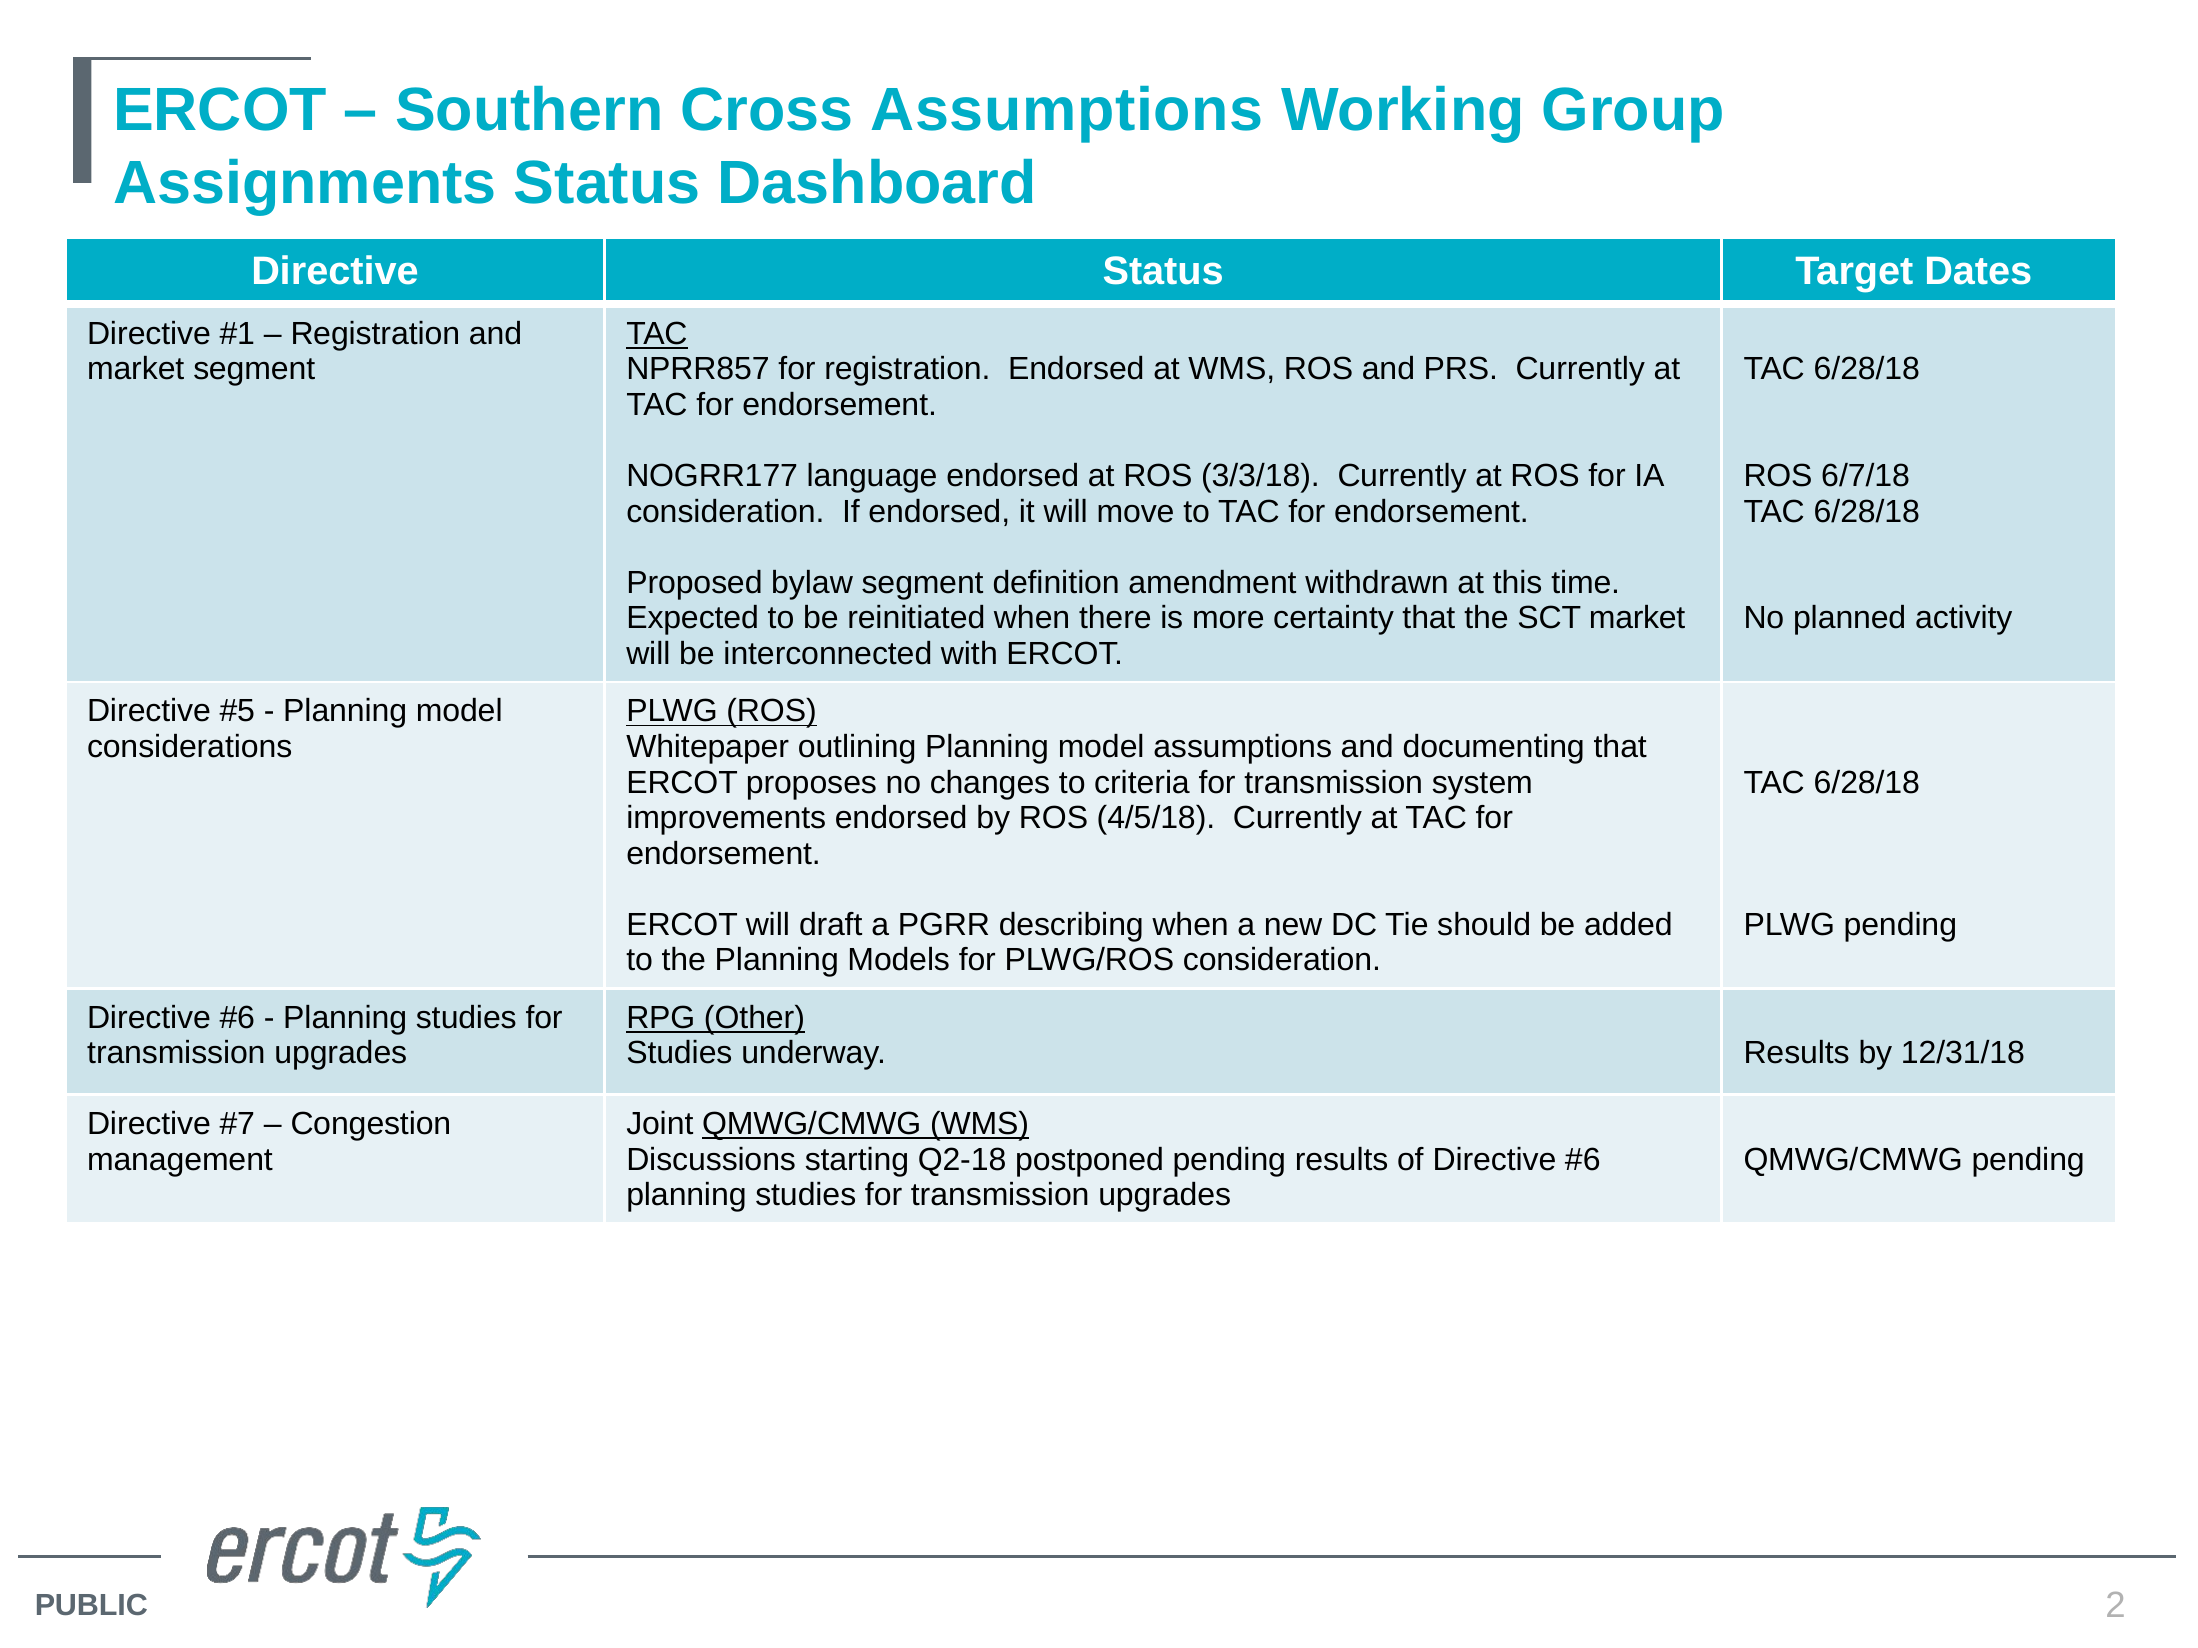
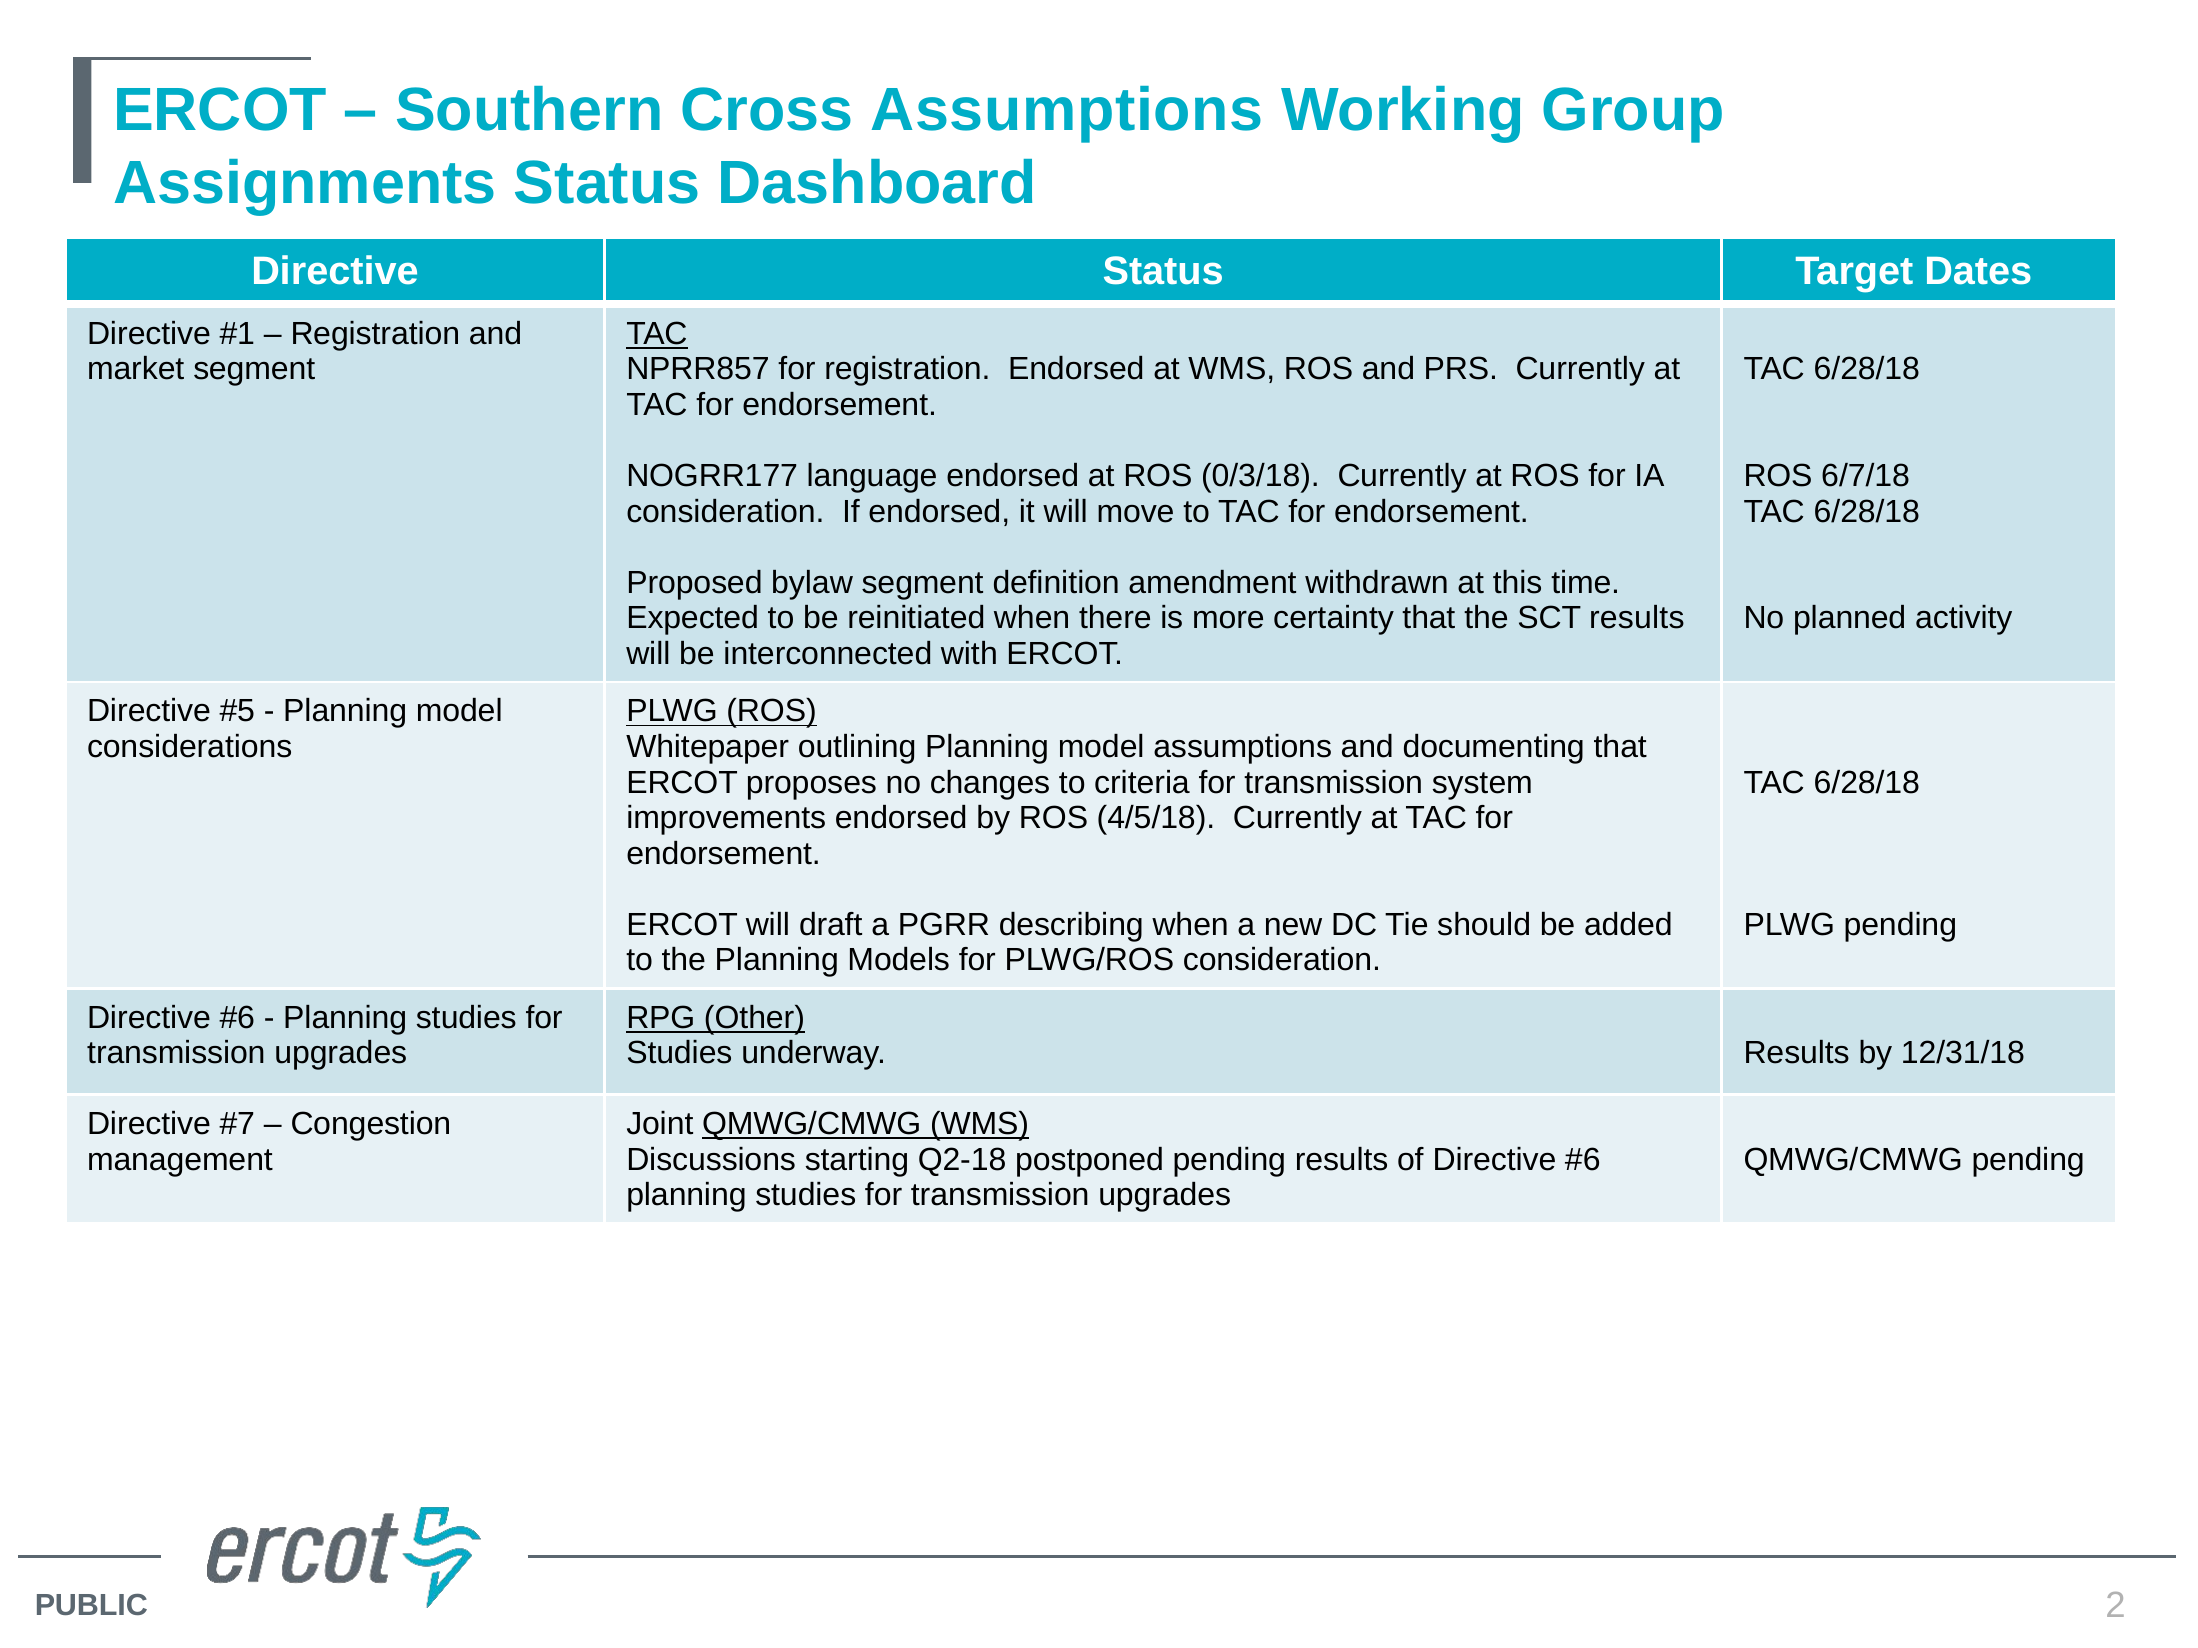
3/3/18: 3/3/18 -> 0/3/18 (1260, 476)
SCT market: market -> results (1637, 618)
